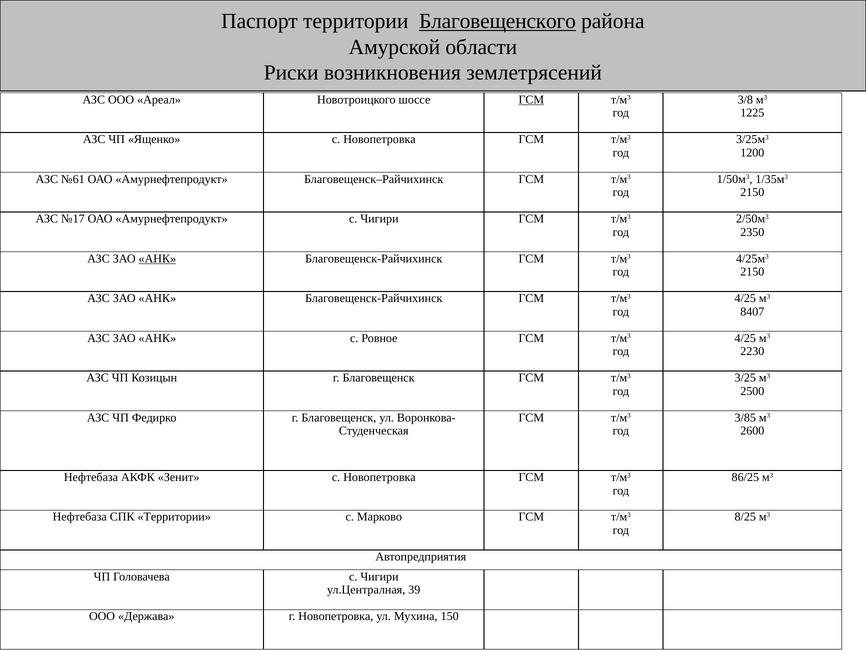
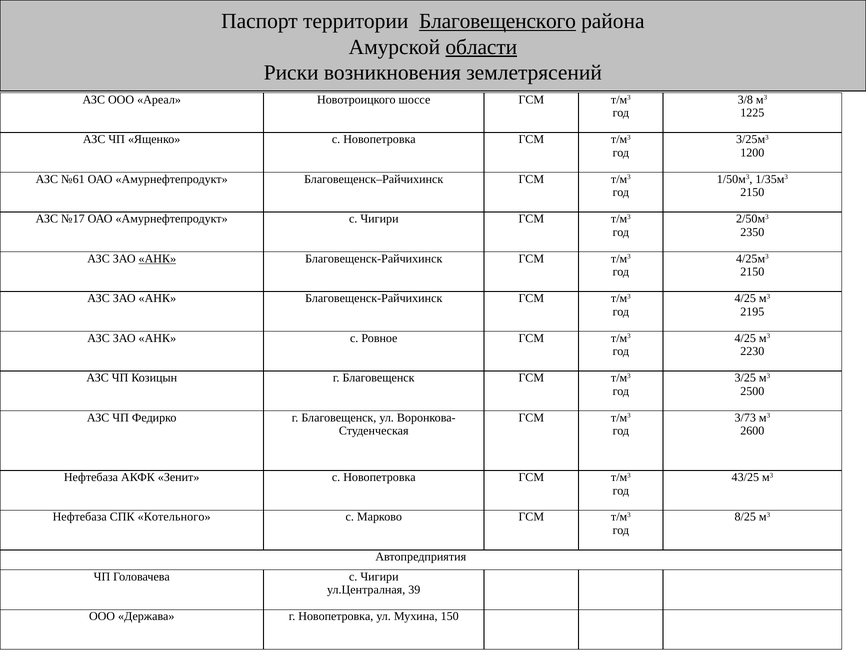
области underline: none -> present (481, 47)
ГСМ underline: present -> none (531, 100)
8407: 8407 -> 2195 (752, 311)
3/85: 3/85 -> 3/73 (745, 417)
86/25: 86/25 -> 43/25 (745, 477)
СПК Территории: Территории -> Котельного (174, 517)
